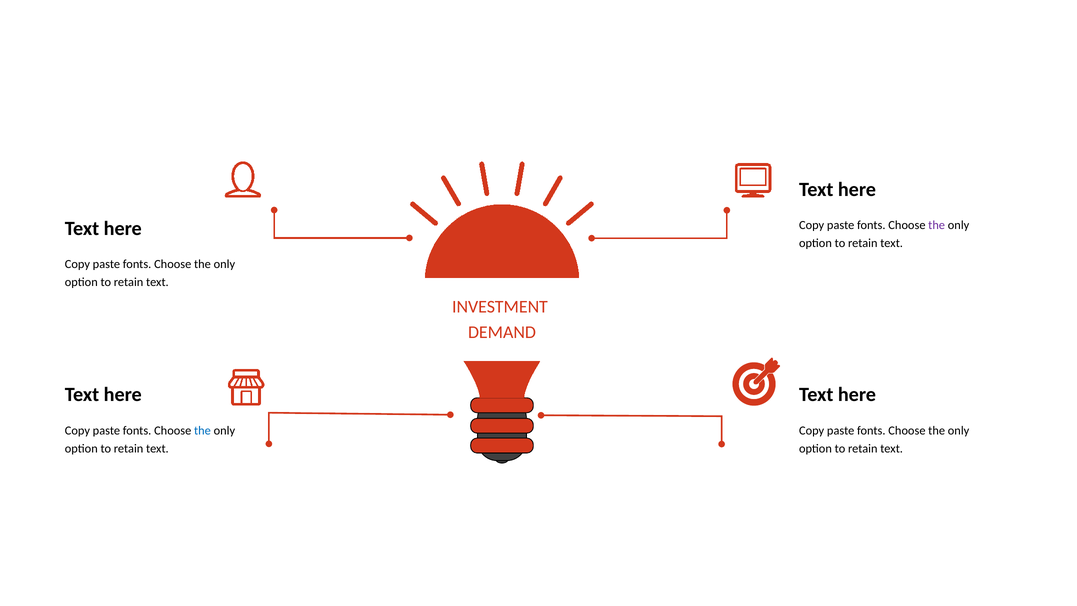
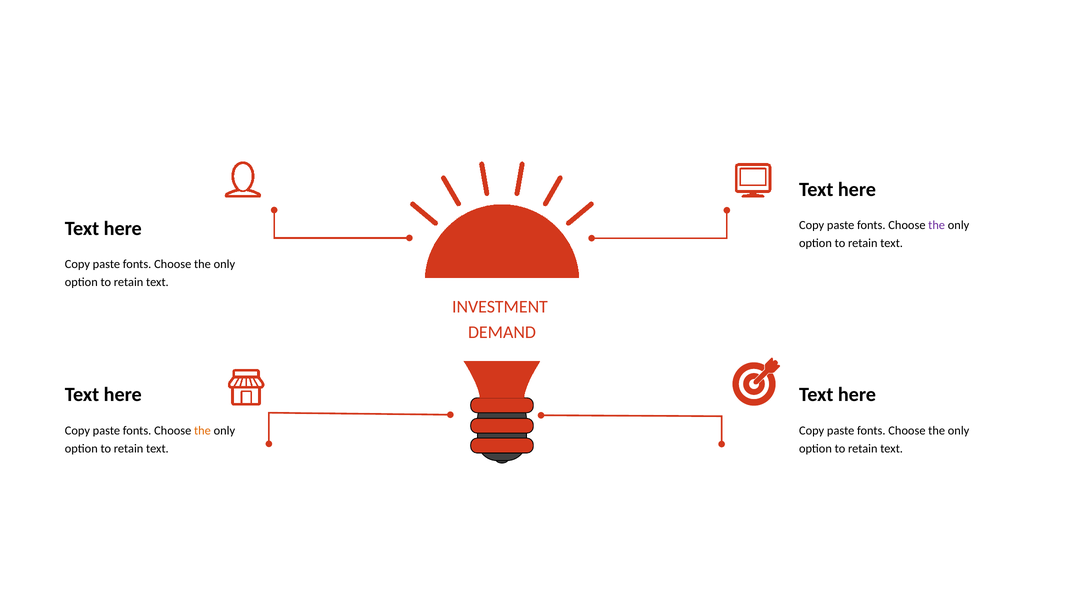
the colour: blue -> orange (202, 430)
